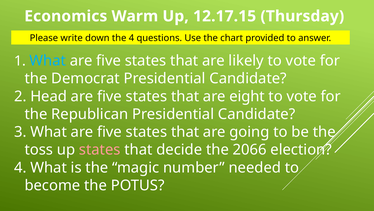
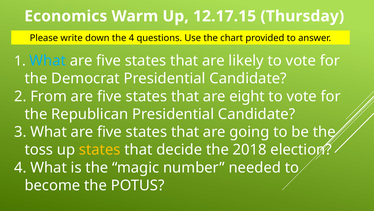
Head: Head -> From (49, 96)
states colour: pink -> yellow (100, 149)
2066: 2066 -> 2018 (250, 149)
